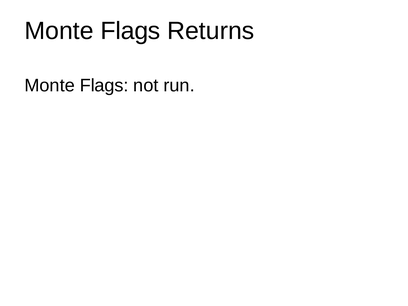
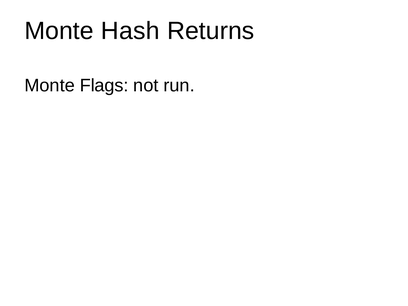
Flags: Flags -> Hash (130, 31)
